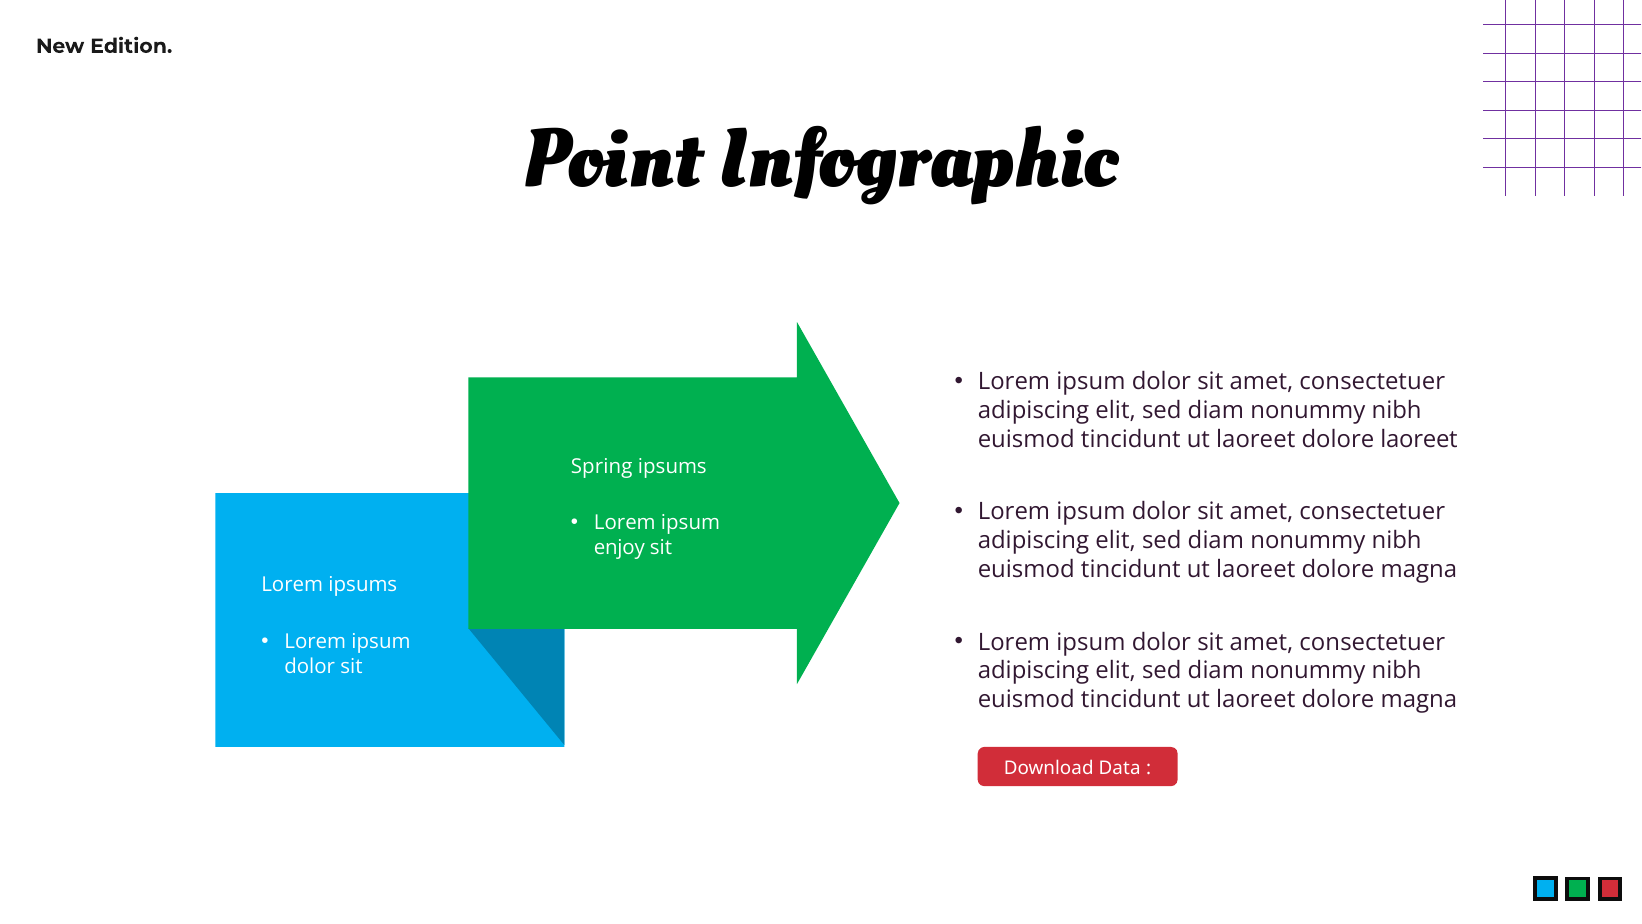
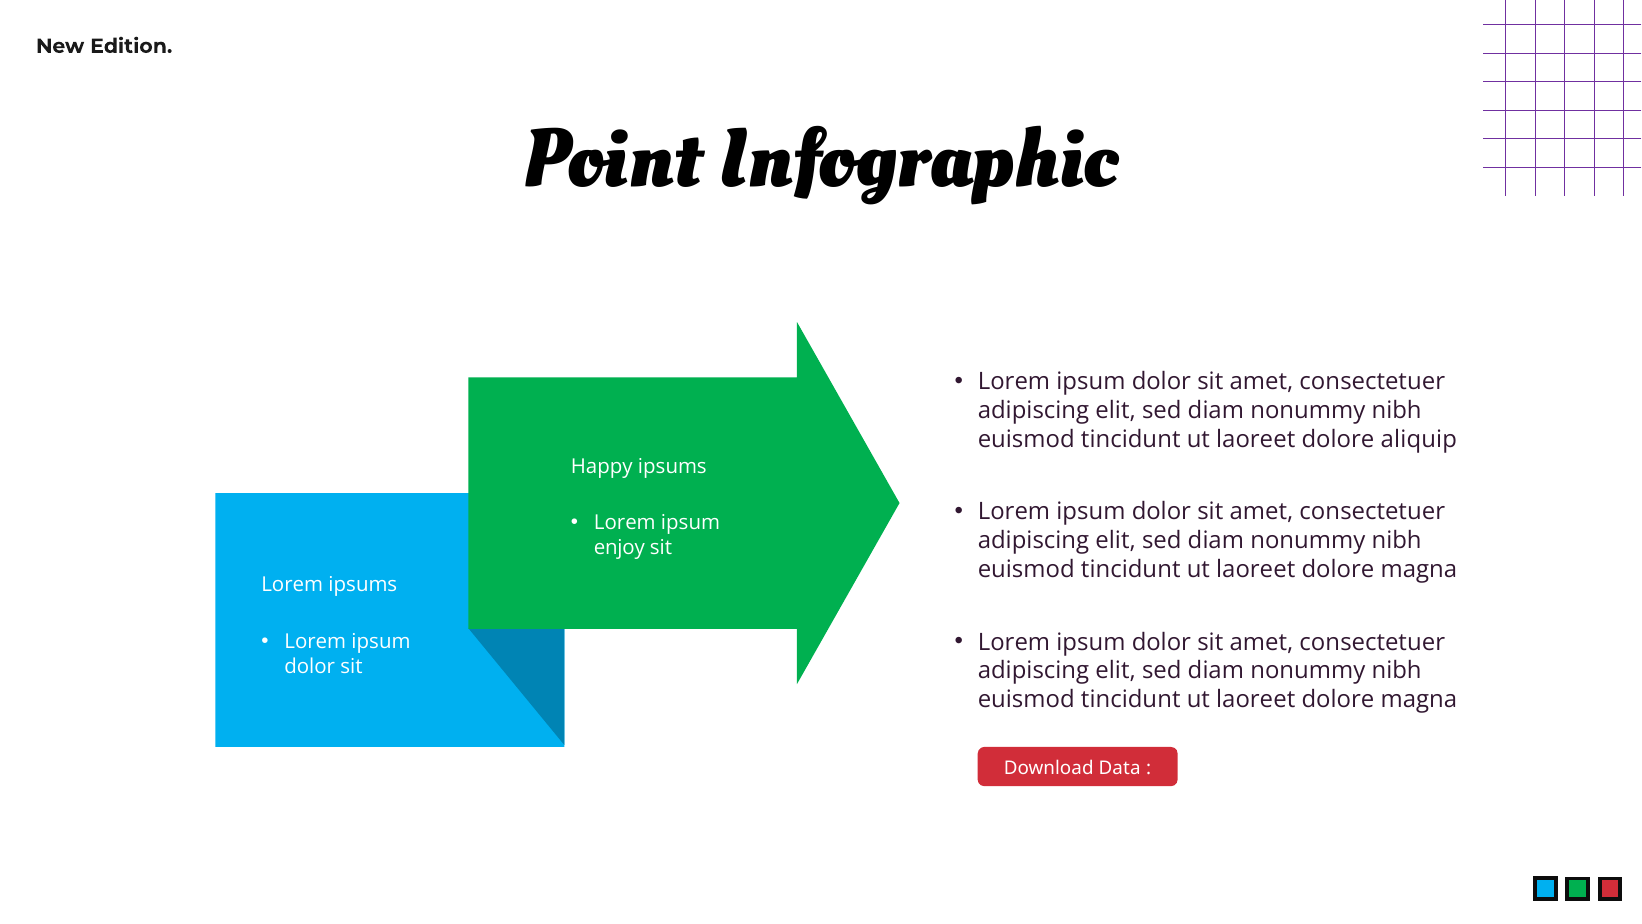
dolore laoreet: laoreet -> aliquip (1419, 439)
Spring: Spring -> Happy (602, 466)
